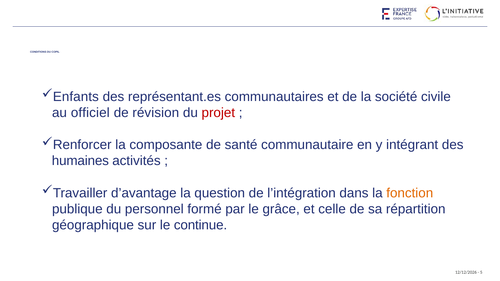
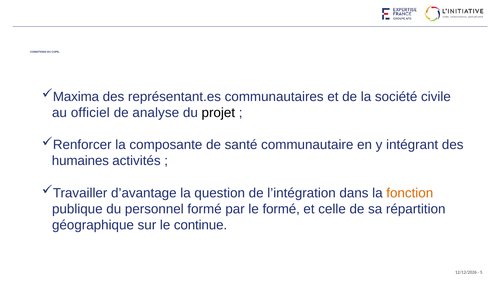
Enfants: Enfants -> Maxima (76, 97)
révision: révision -> analyse (156, 113)
projet colour: red -> black (218, 113)
le grâce: grâce -> formé (281, 209)
